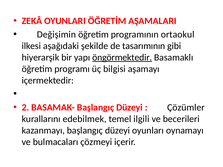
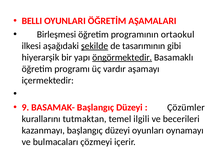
ZEKÂ: ZEKÂ -> BELLI (32, 21)
Değişimin: Değişimin -> Birleşmesi (57, 34)
şekilde underline: none -> present (95, 46)
bilgisi: bilgisi -> vardır (115, 69)
2: 2 -> 9 (25, 108)
edebilmek: edebilmek -> tutmaktan (85, 119)
